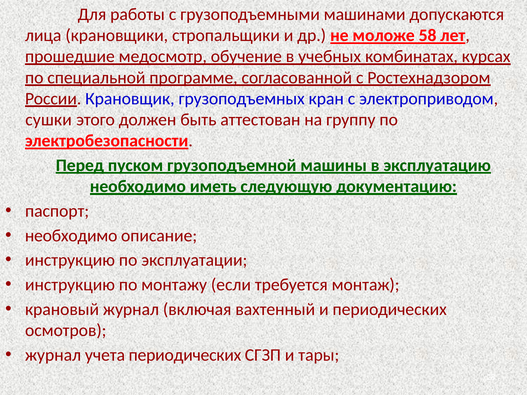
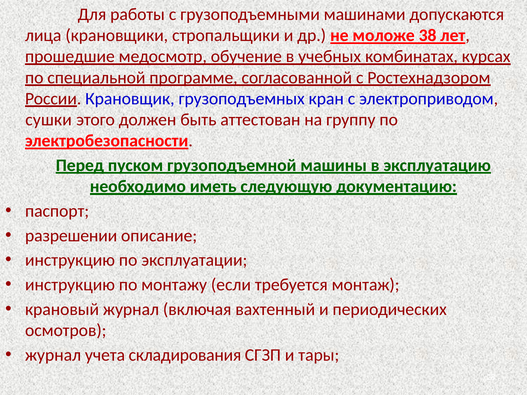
58: 58 -> 38 (428, 35)
необходимо: необходимо -> разрешении (71, 236)
учета периодических: периодических -> складирования (185, 355)
